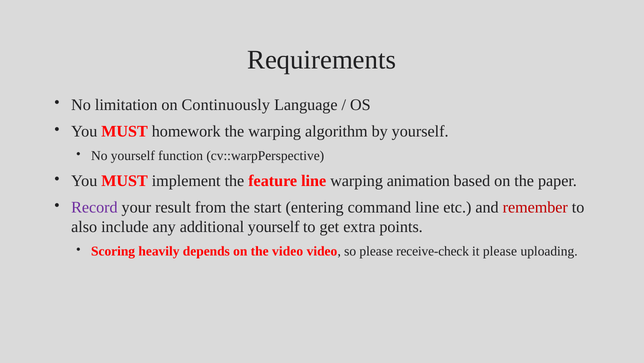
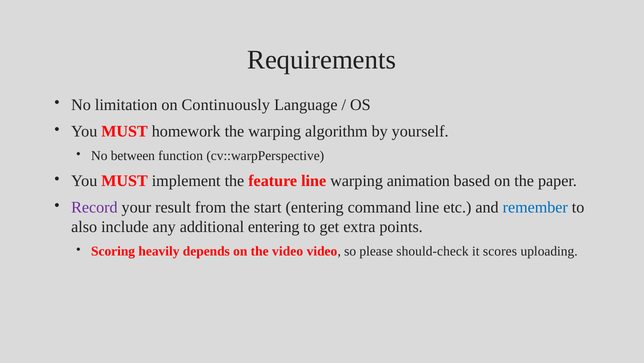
No yourself: yourself -> between (133, 156)
remember colour: red -> blue (535, 207)
additional yourself: yourself -> entering (274, 227)
receive-check: receive-check -> should-check (433, 251)
it please: please -> scores (500, 251)
